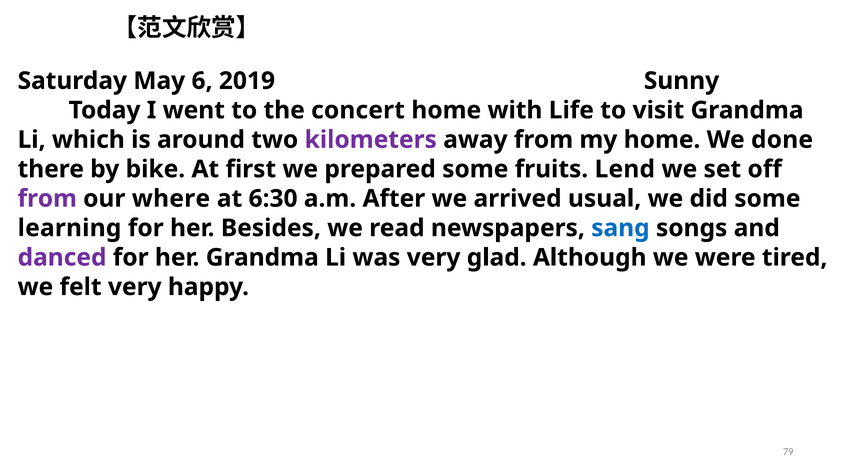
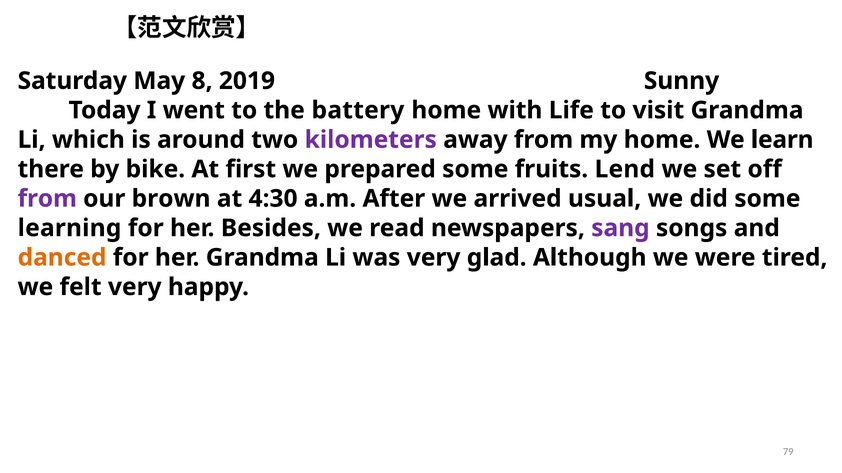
6: 6 -> 8 (202, 81)
concert: concert -> battery (358, 110)
done: done -> learn (782, 140)
where: where -> brown (171, 199)
6:30: 6:30 -> 4:30 (273, 199)
sang colour: blue -> purple (620, 228)
danced colour: purple -> orange (62, 258)
